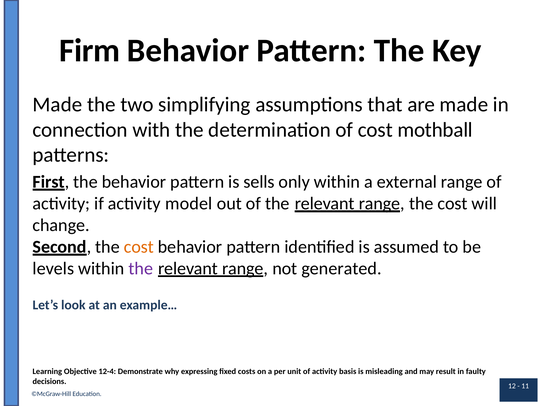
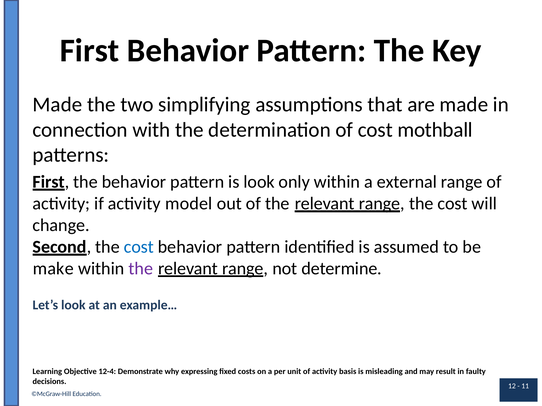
Firm: Firm -> First (90, 51)
is sells: sells -> look (259, 182)
cost colour: orange -> blue (139, 247)
levels: levels -> make (53, 269)
generated: generated -> determine (342, 269)
